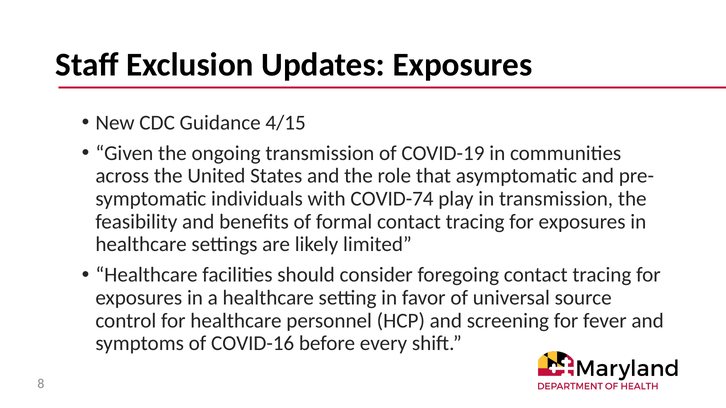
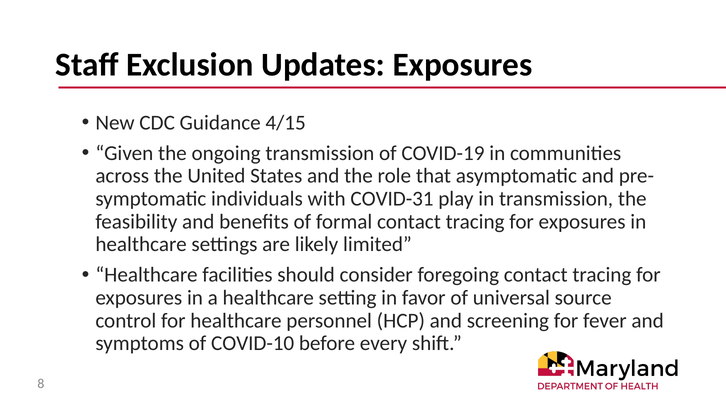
COVID-74: COVID-74 -> COVID-31 (392, 199)
COVID-16: COVID-16 -> COVID-10 (253, 344)
